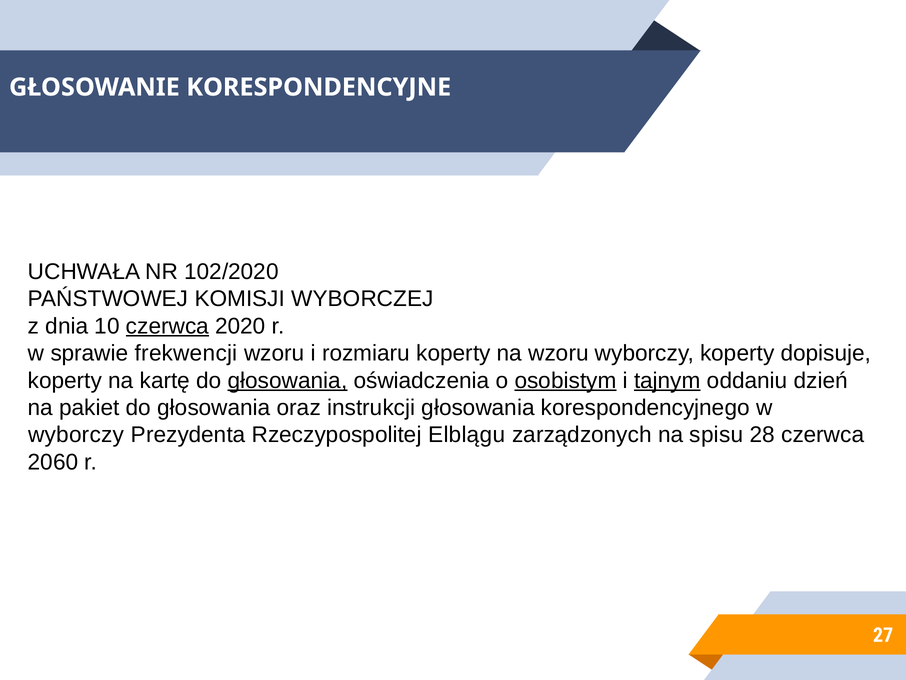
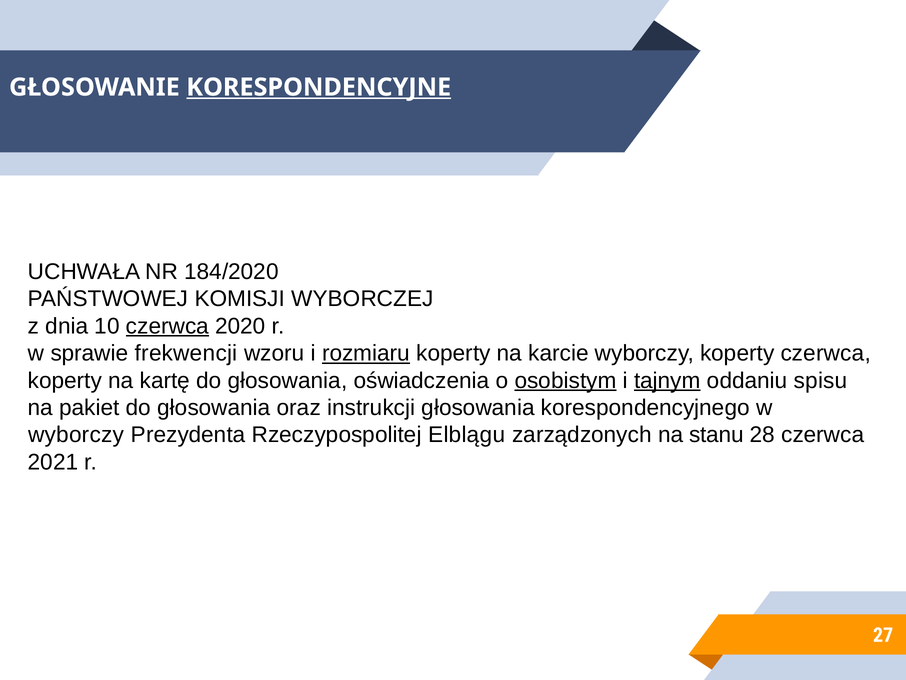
KORESPONDENCYJNE underline: none -> present (319, 87)
102/2020: 102/2020 -> 184/2020 (231, 272)
rozmiaru underline: none -> present (366, 353)
na wzoru: wzoru -> karcie (558, 353)
koperty dopisuje: dopisuje -> czerwca (826, 353)
głosowania underline: present -> none (288, 380)
dzień: dzień -> spisu (821, 380)
spisu: spisu -> stanu (717, 435)
2060: 2060 -> 2021 (53, 462)
